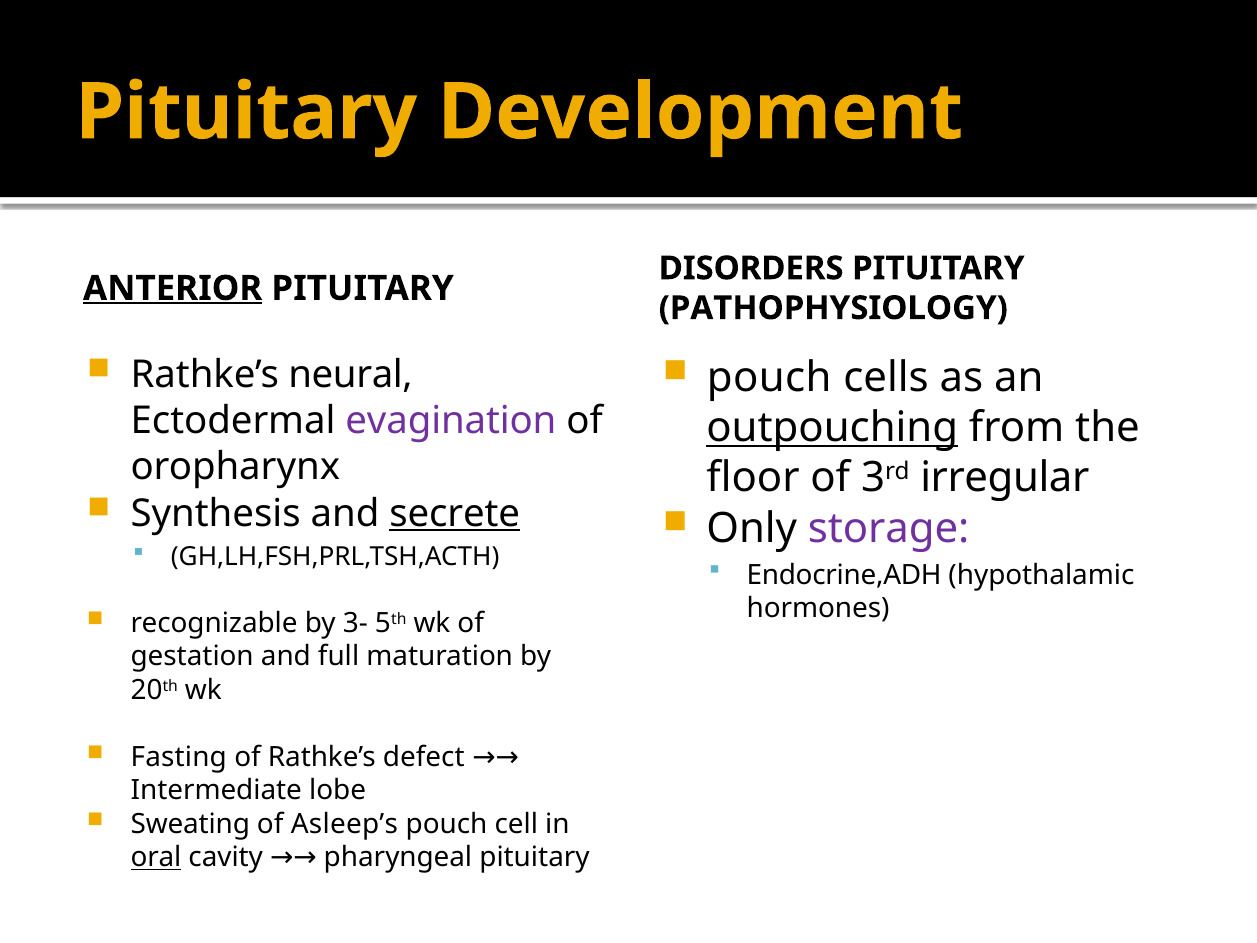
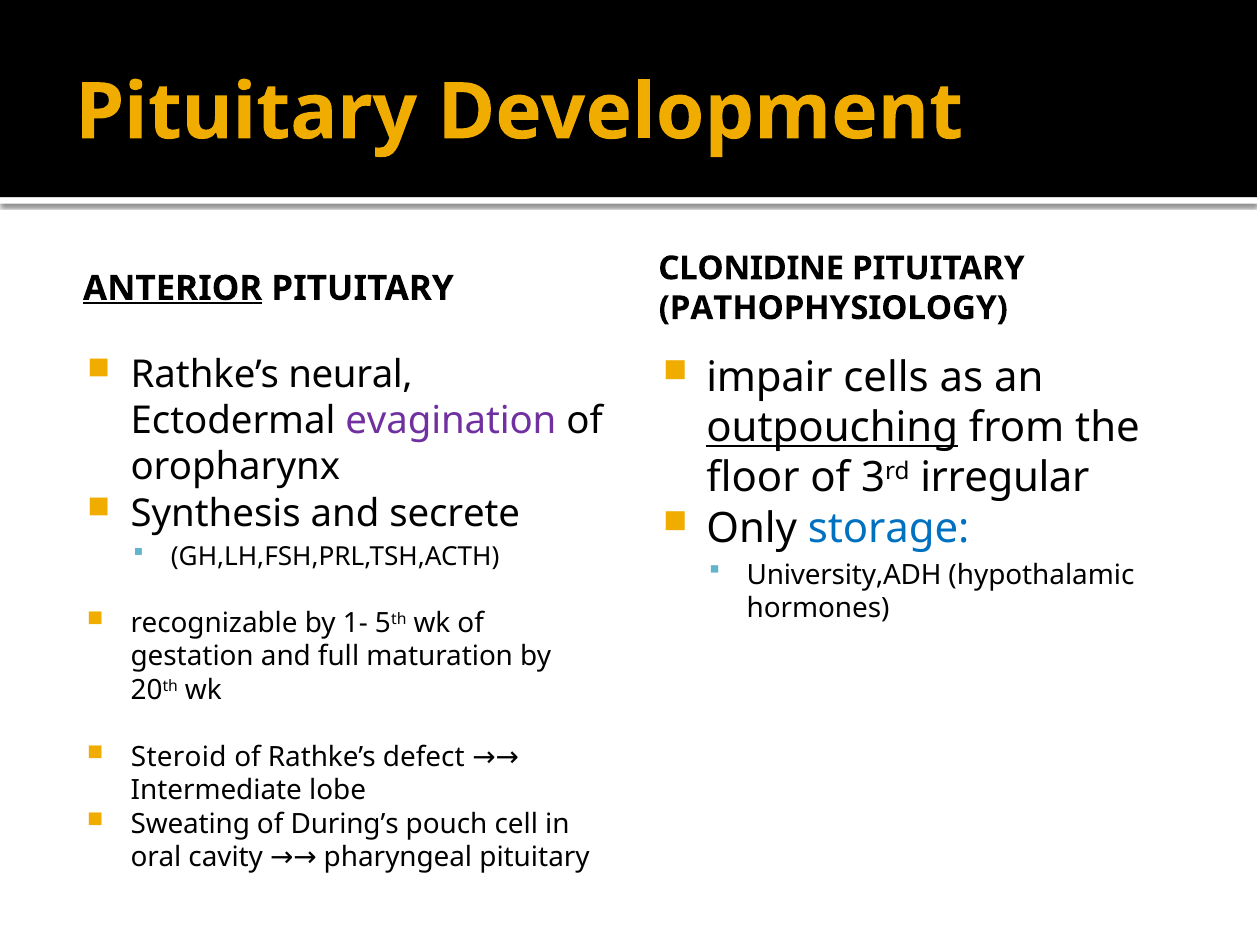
DISORDERS: DISORDERS -> CLONIDINE (751, 268)
pouch: pouch -> impair (770, 377)
secrete underline: present -> none (455, 513)
storage colour: purple -> blue (889, 528)
Endocrine,ADH: Endocrine,ADH -> University,ADH (844, 575)
3-: 3- -> 1- (355, 623)
Fasting: Fasting -> Steroid (179, 757)
Asleep’s: Asleep’s -> During’s (345, 824)
oral underline: present -> none (156, 857)
